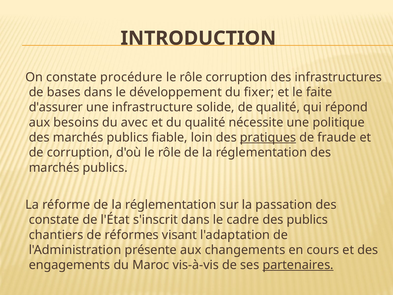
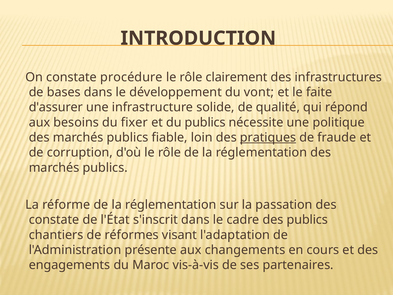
rôle corruption: corruption -> clairement (237, 77)
fixer: fixer -> vont (259, 92)
avec: avec -> fixer (134, 122)
du qualité: qualité -> publics (205, 122)
partenaires underline: present -> none (298, 265)
